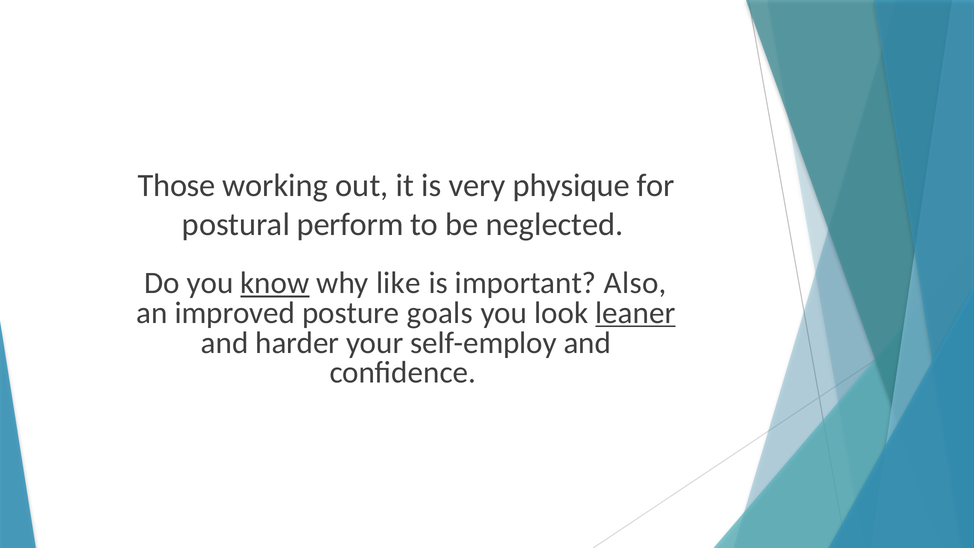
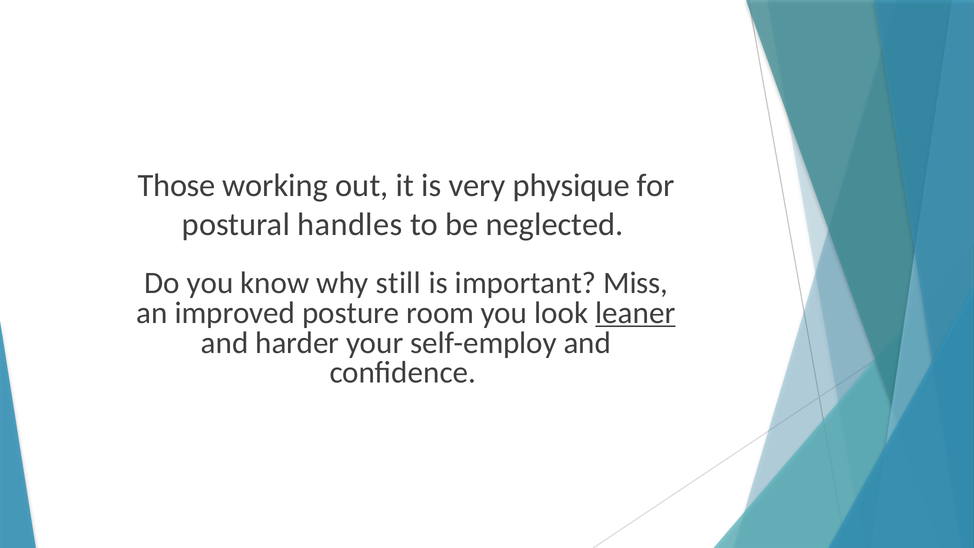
perform: perform -> handles (350, 224)
know underline: present -> none (275, 283)
like: like -> still (398, 283)
Also: Also -> Miss (636, 283)
goals: goals -> room (440, 313)
